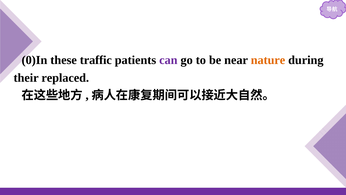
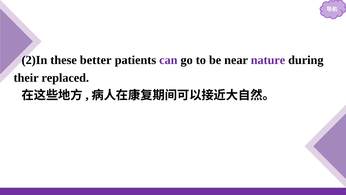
0)In: 0)In -> 2)In (34, 60)
traffic: traffic -> better (96, 60)
nature colour: orange -> purple (268, 60)
